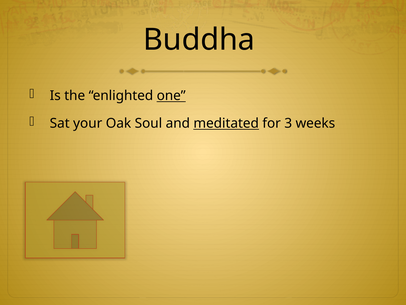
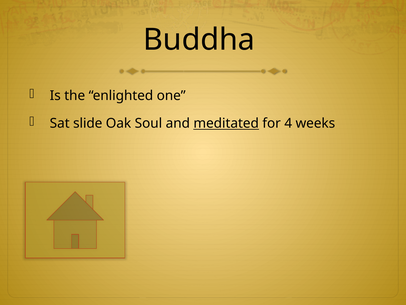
one underline: present -> none (171, 96)
your: your -> slide (88, 123)
3: 3 -> 4 (288, 123)
